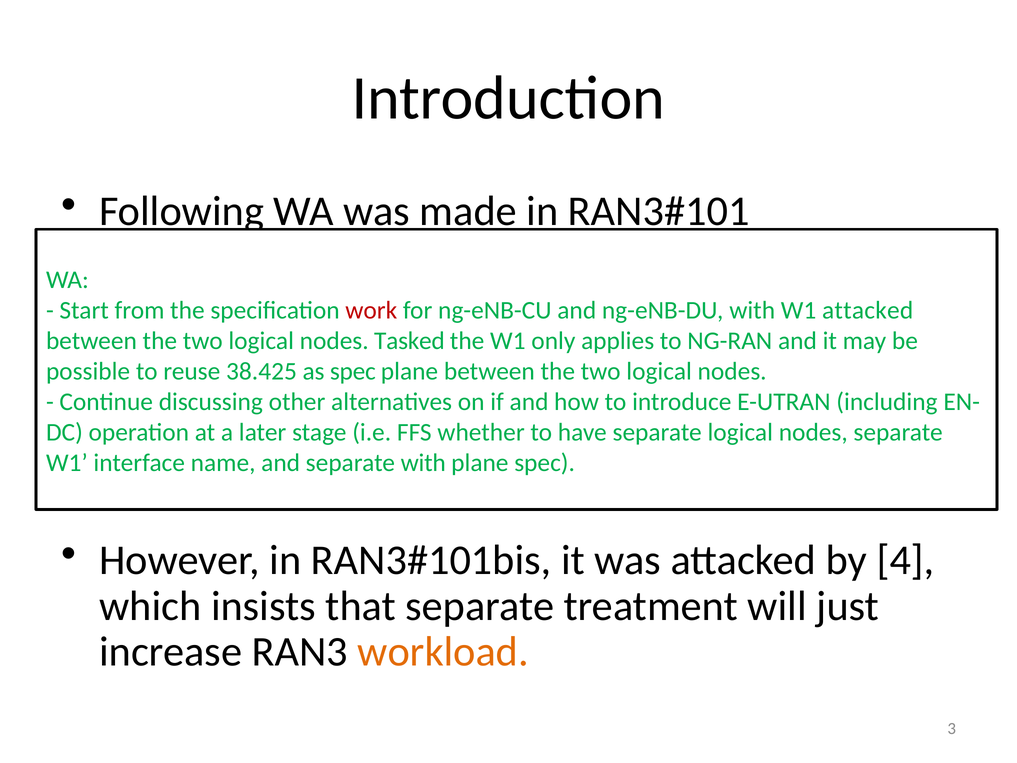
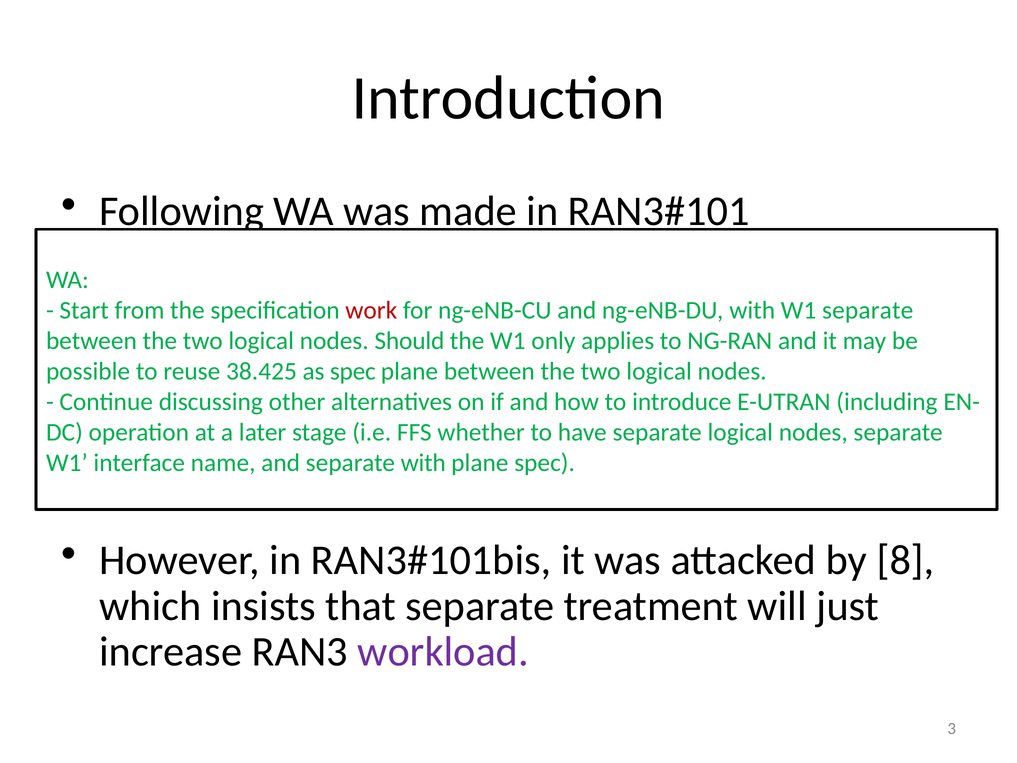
W1 attacked: attacked -> separate (868, 310)
Tasked: Tasked -> Should (409, 341)
4: 4 -> 8 (906, 560)
workload colour: orange -> purple (443, 652)
